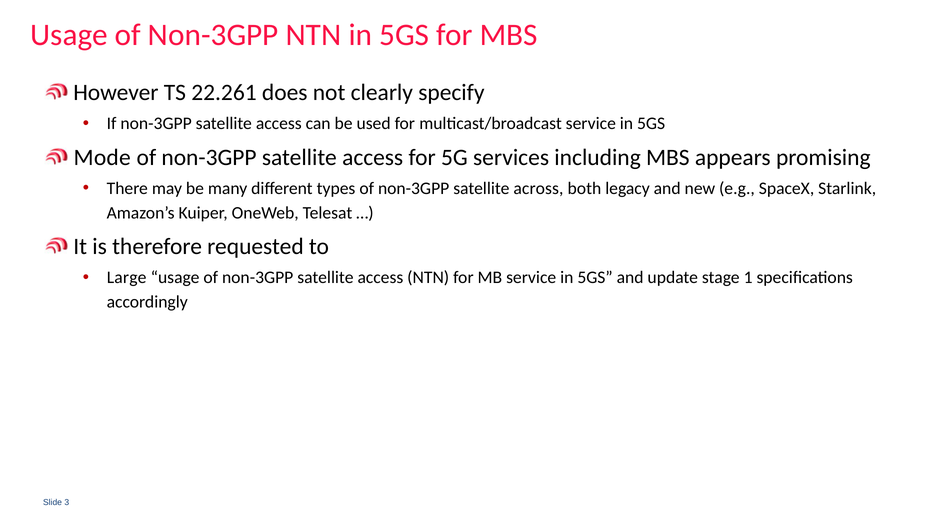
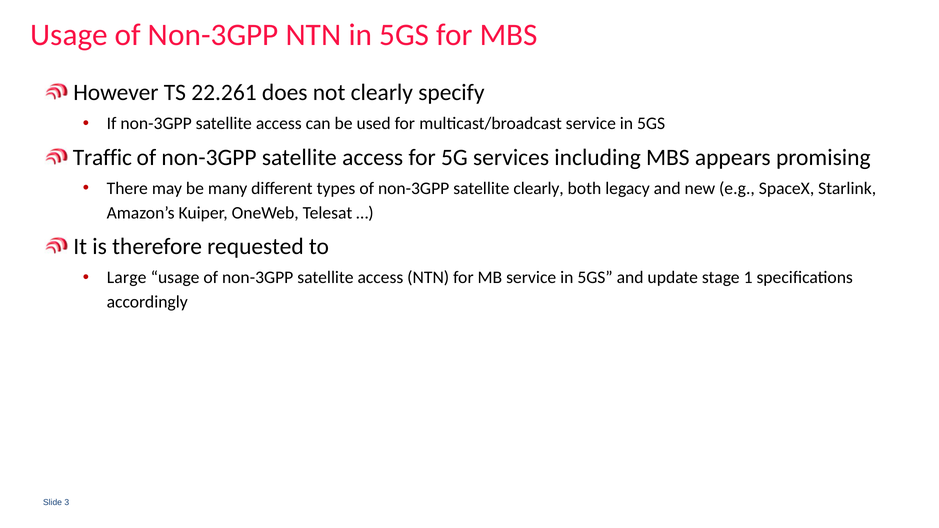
Mode: Mode -> Traffic (102, 158)
satellite across: across -> clearly (539, 189)
